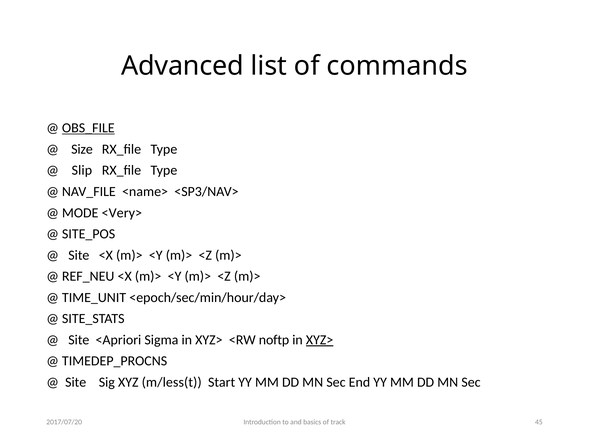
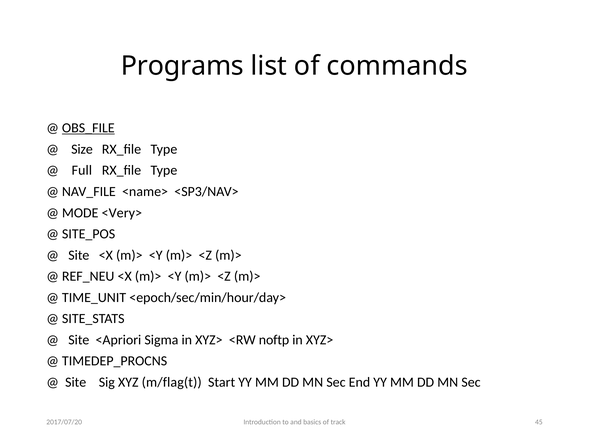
Advanced: Advanced -> Programs (182, 66)
Slip: Slip -> Full (82, 170)
XYZ> underline: present -> none (320, 340)
m/less(t: m/less(t -> m/flag(t (172, 382)
